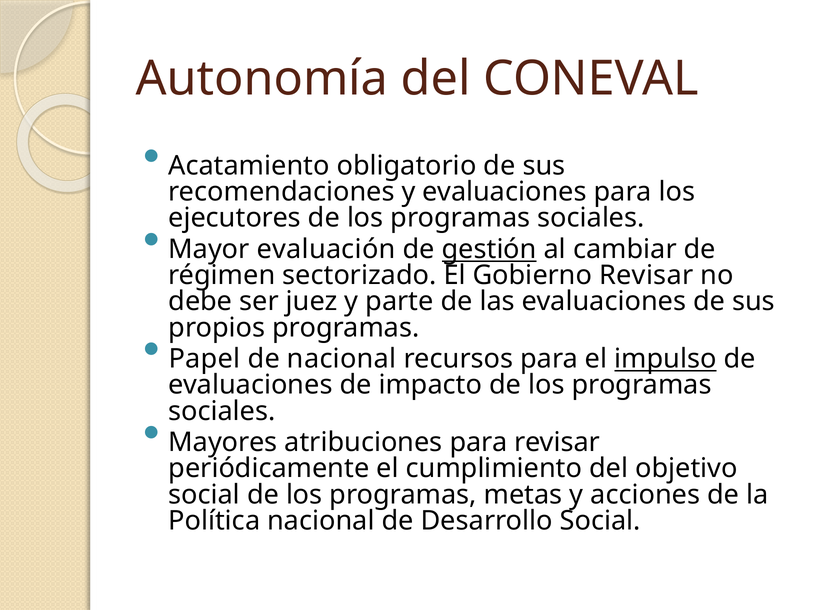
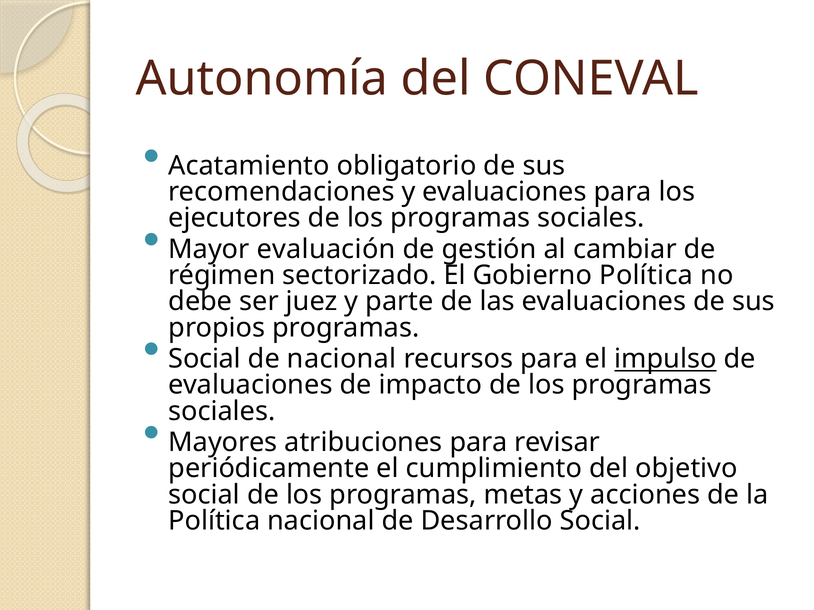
gestión underline: present -> none (489, 250)
Gobierno Revisar: Revisar -> Política (646, 276)
Papel: Papel -> Social (205, 359)
